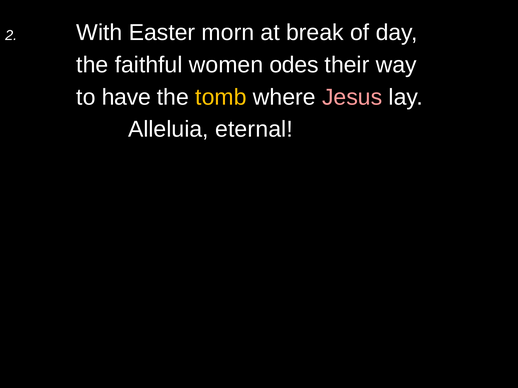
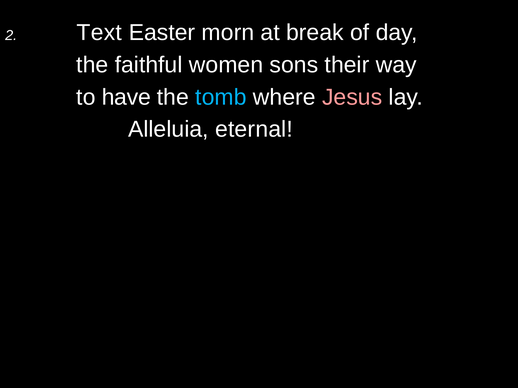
With: With -> Text (99, 33)
odes: odes -> sons (294, 65)
tomb colour: yellow -> light blue (221, 97)
